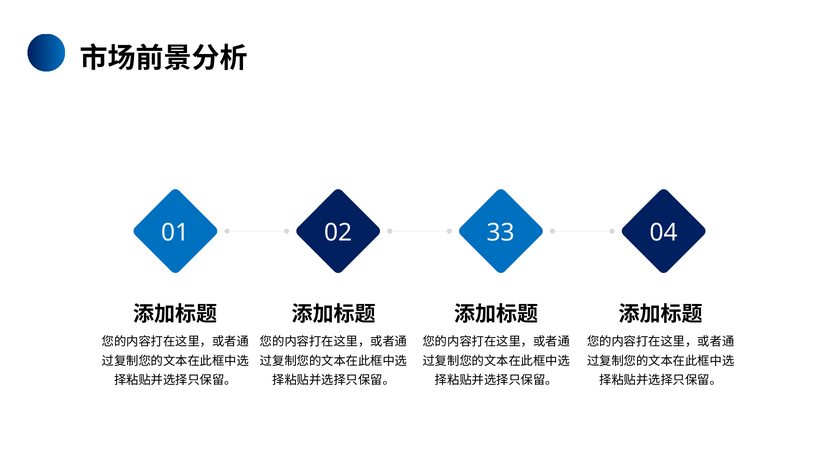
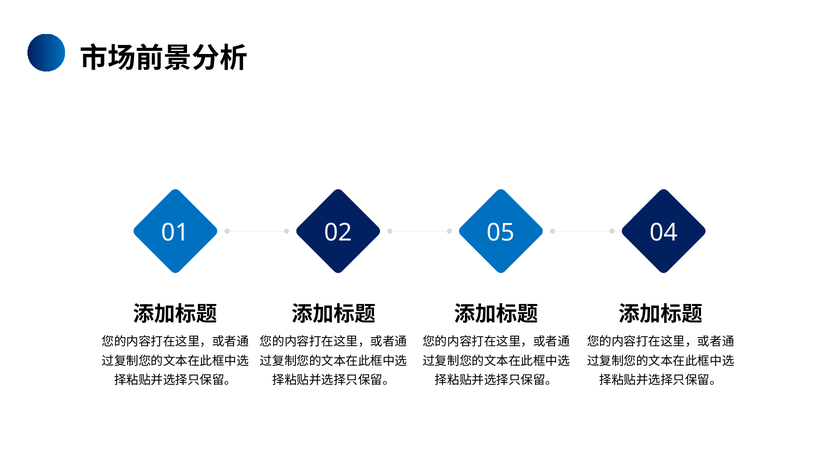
33: 33 -> 05 (501, 233)
